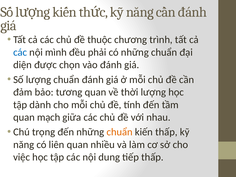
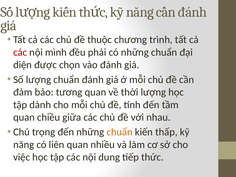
các colour: blue -> red (20, 52)
mạch: mạch -> chiều (49, 117)
tiếp thấp: thấp -> thức (152, 157)
